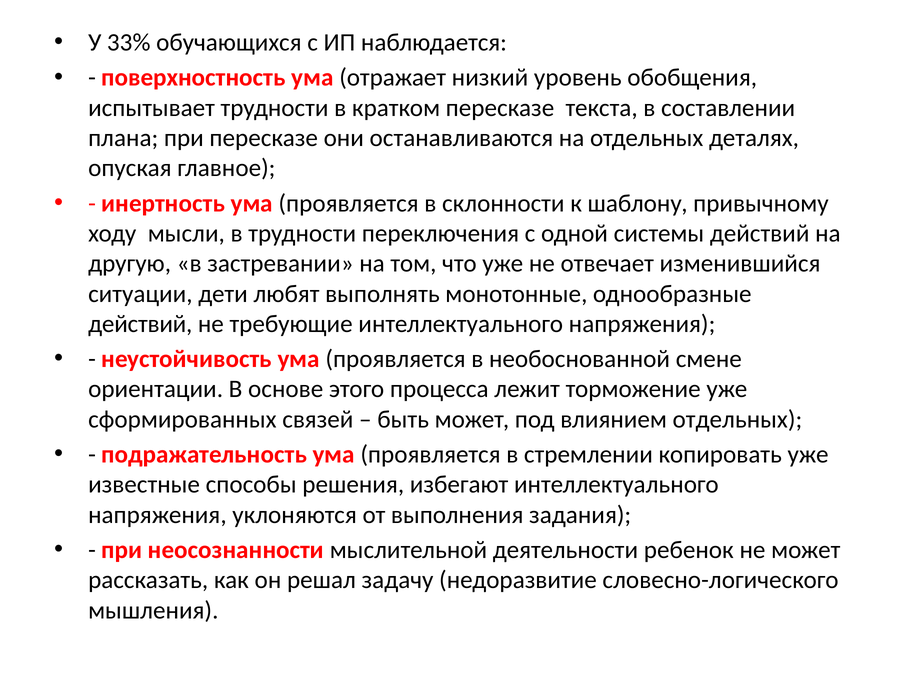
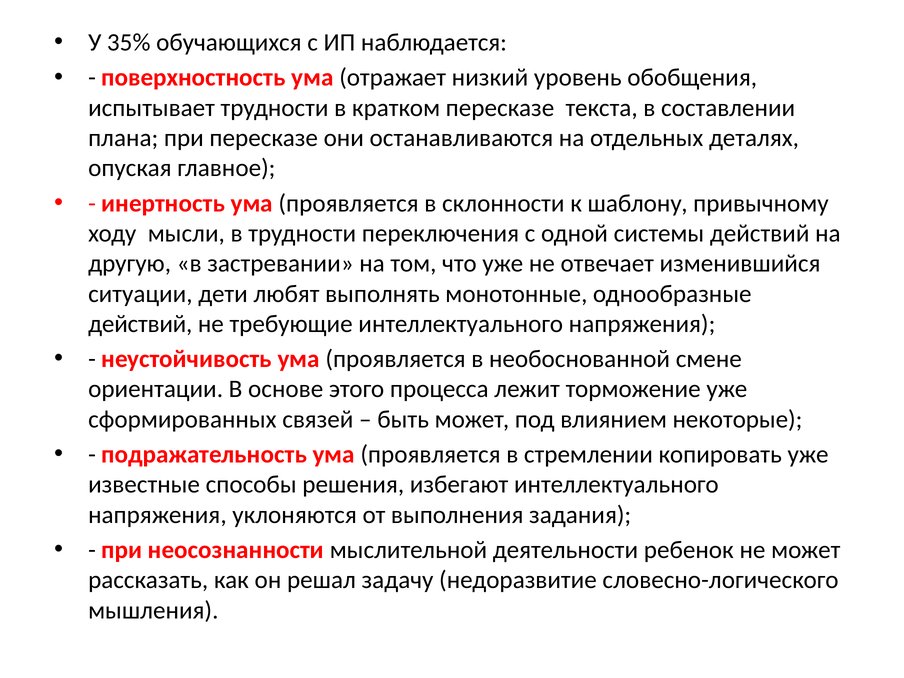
33%: 33% -> 35% (129, 43)
влиянием отдельных: отдельных -> некоторые (737, 419)
